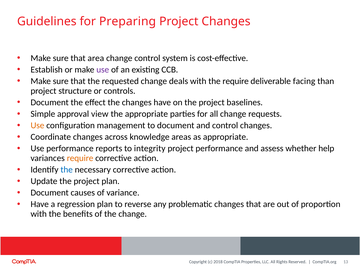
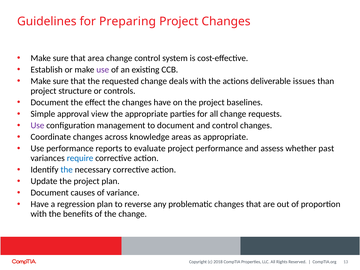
the require: require -> actions (236, 81)
facing: facing -> issues (304, 81)
Use colour: orange -> purple (37, 125)
integrity: integrity -> evaluate (150, 148)
help: help -> past (326, 148)
require colour: orange -> blue (80, 158)
